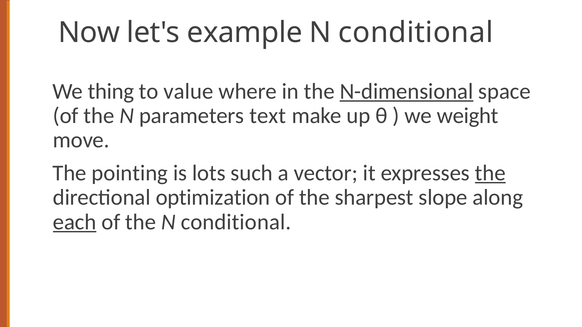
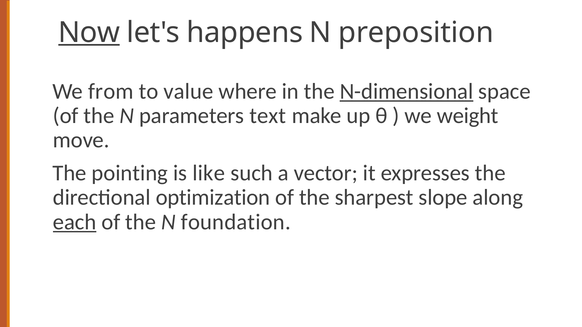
Now underline: none -> present (89, 32)
example: example -> happens (245, 32)
conditional: conditional -> preposition (416, 32)
thing: thing -> from (111, 91)
lots: lots -> like (209, 173)
the underline: present -> none (490, 173)
the N conditional: conditional -> foundation (236, 222)
